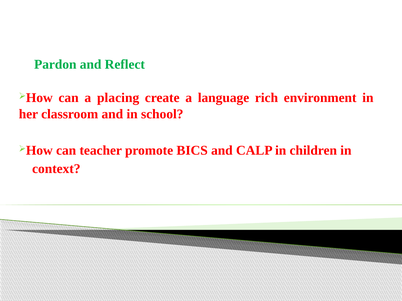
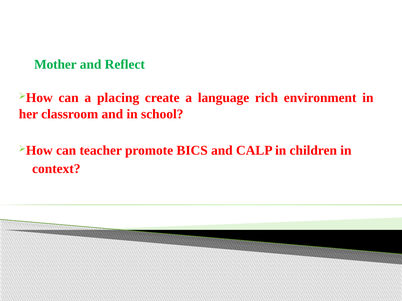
Pardon: Pardon -> Mother (55, 65)
